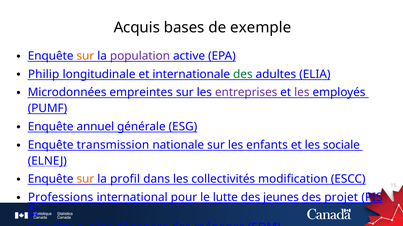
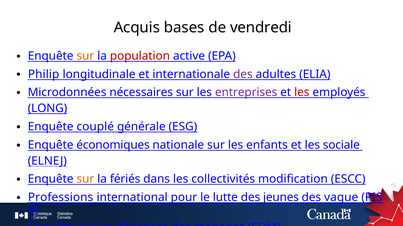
exemple: exemple -> vendredi (261, 28)
population colour: purple -> red (140, 56)
des colour: green -> purple (243, 74)
empreintes: empreintes -> nécessaires (141, 93)
les colour: purple -> red (302, 93)
PUMF: PUMF -> LONG (48, 109)
annuel: annuel -> couplé (95, 127)
transmission: transmission -> économiques (113, 145)
profil: profil -> fériés (125, 180)
projet: projet -> vague (341, 198)
